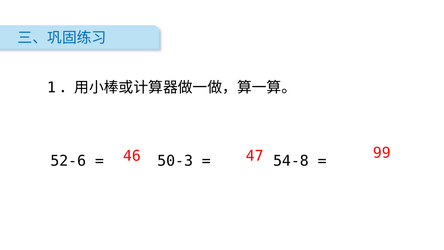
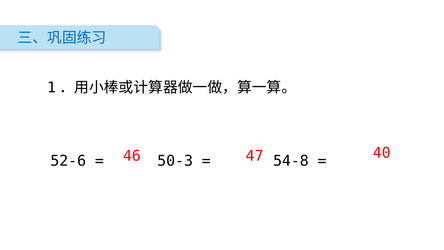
99: 99 -> 40 (382, 153)
